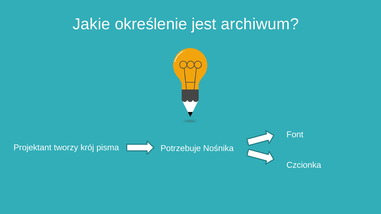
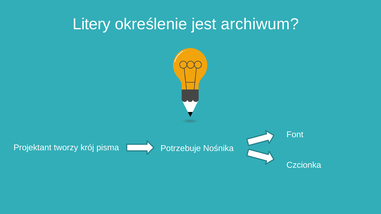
Jakie: Jakie -> Litery (92, 24)
